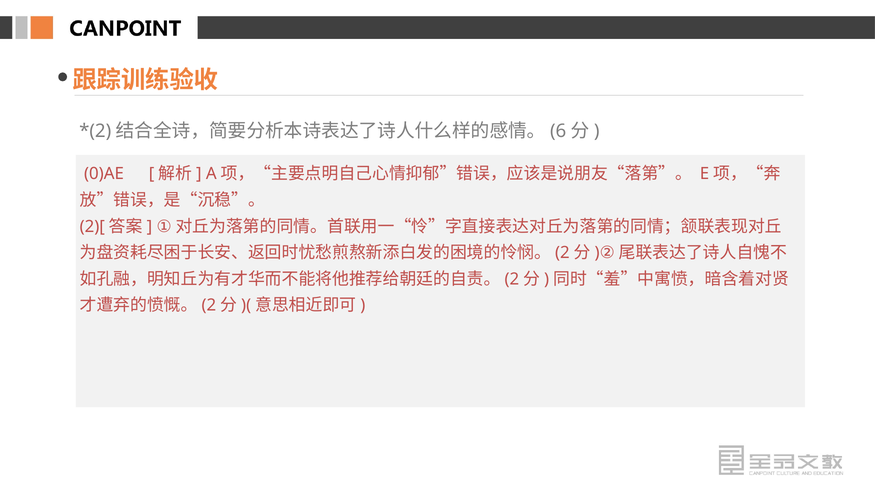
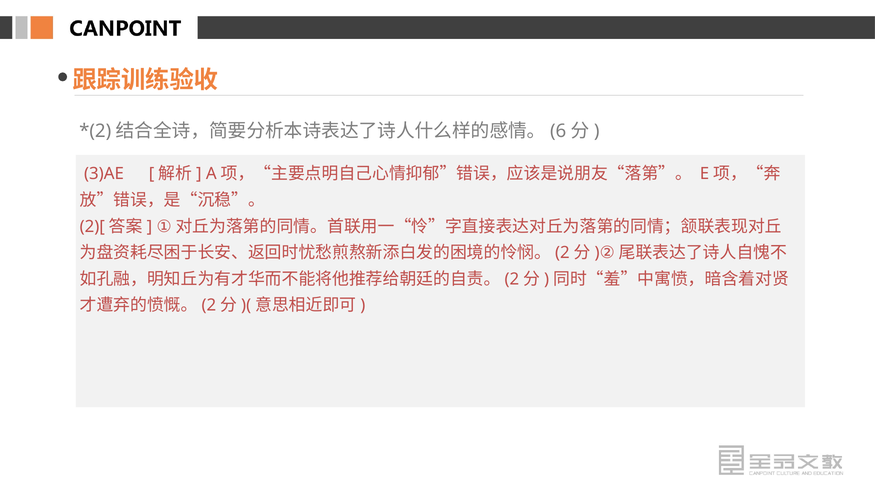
0)AE: 0)AE -> 3)AE (104, 174)
